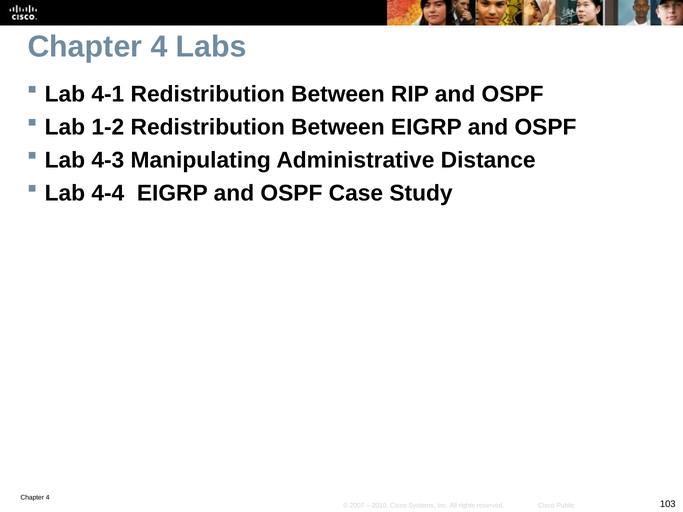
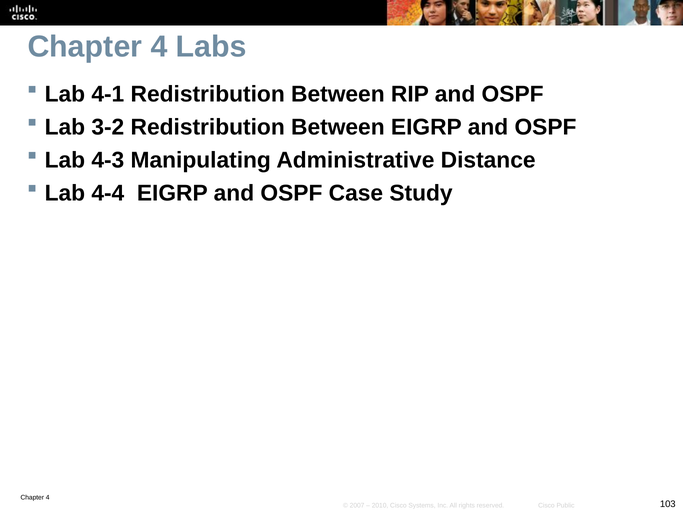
1-2: 1-2 -> 3-2 (108, 127)
